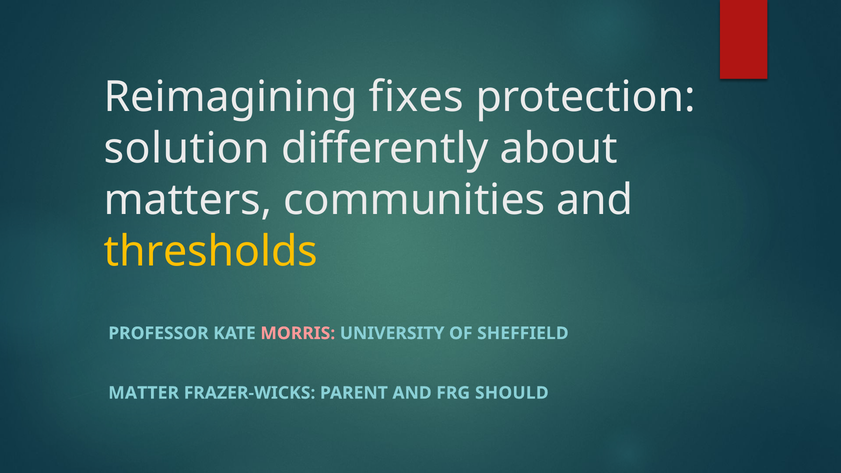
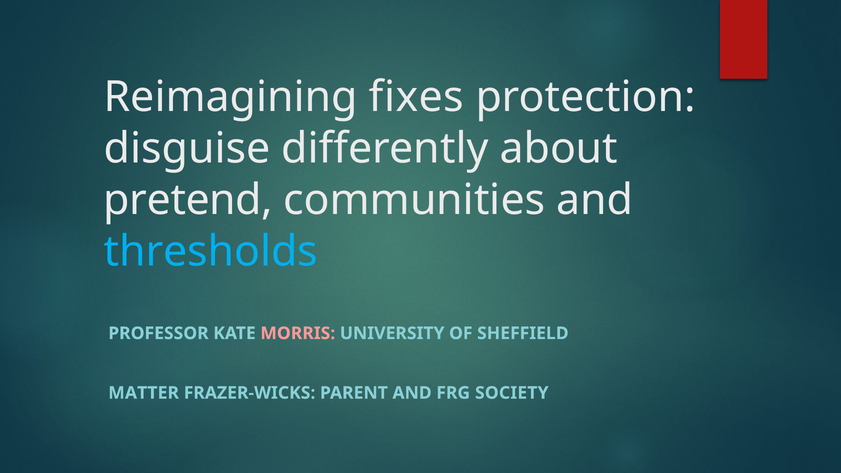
solution: solution -> disguise (187, 149)
matters: matters -> pretend (188, 200)
thresholds colour: yellow -> light blue (211, 252)
SHOULD: SHOULD -> SOCIETY (512, 393)
